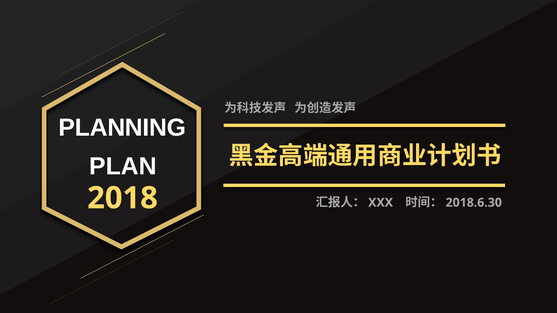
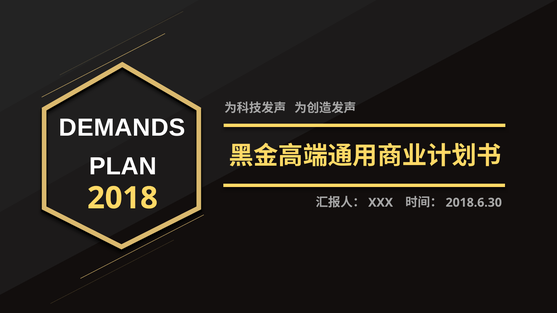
PLANNING: PLANNING -> DEMANDS (122, 128)
